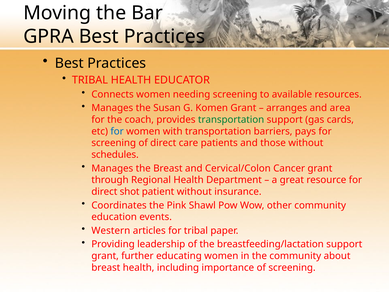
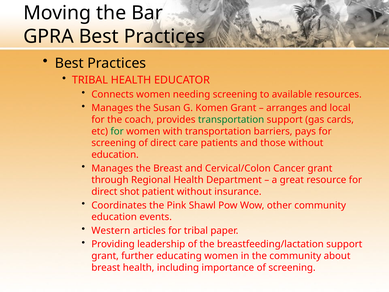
area: area -> local (340, 108)
for colour: blue -> green (117, 131)
schedules: schedules -> education (115, 155)
